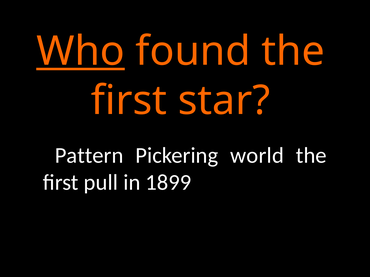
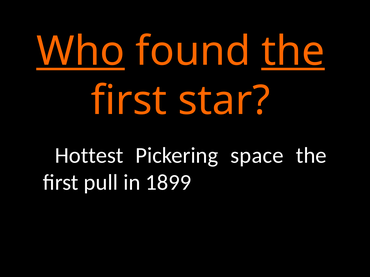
the underline: none -> present (293, 52)
Pattern: Pattern -> Hottest (89, 156)
world: world -> space (257, 156)
